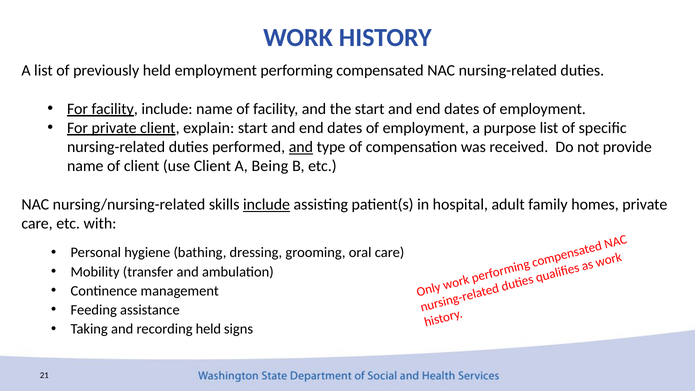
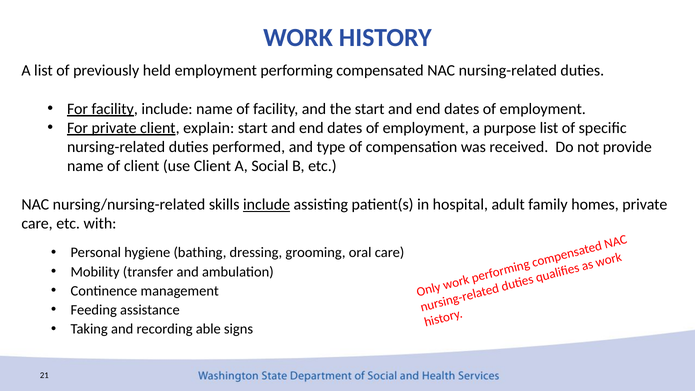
and underline: present -> none (301, 147)
Being: Being -> Social (270, 166)
recording held: held -> able (208, 329)
